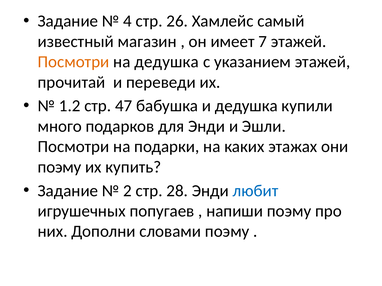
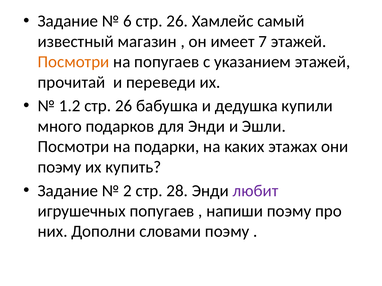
4: 4 -> 6 (128, 21)
на дедушка: дедушка -> попугаев (167, 62)
1.2 стр 47: 47 -> 26 (124, 106)
любит colour: blue -> purple (256, 191)
